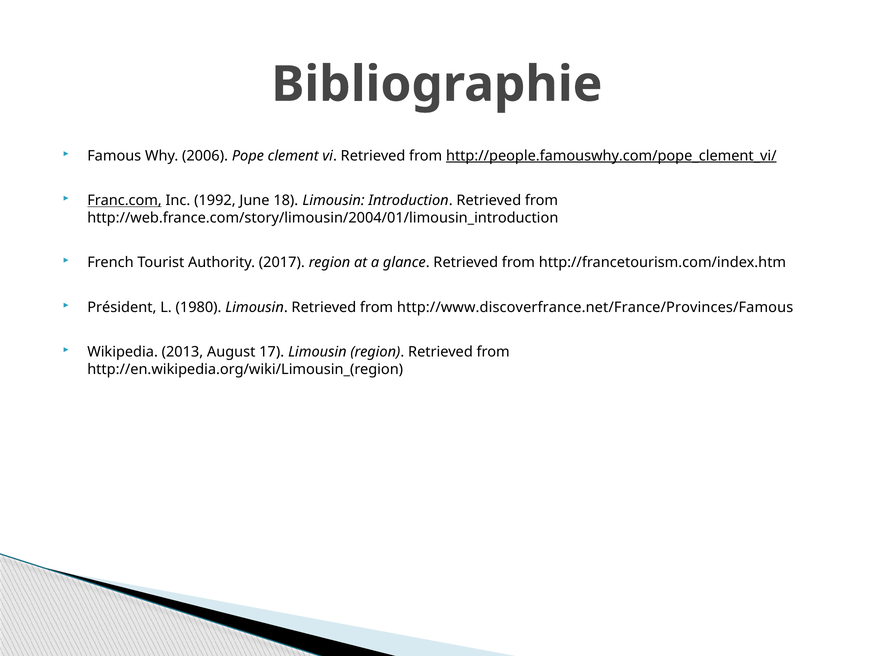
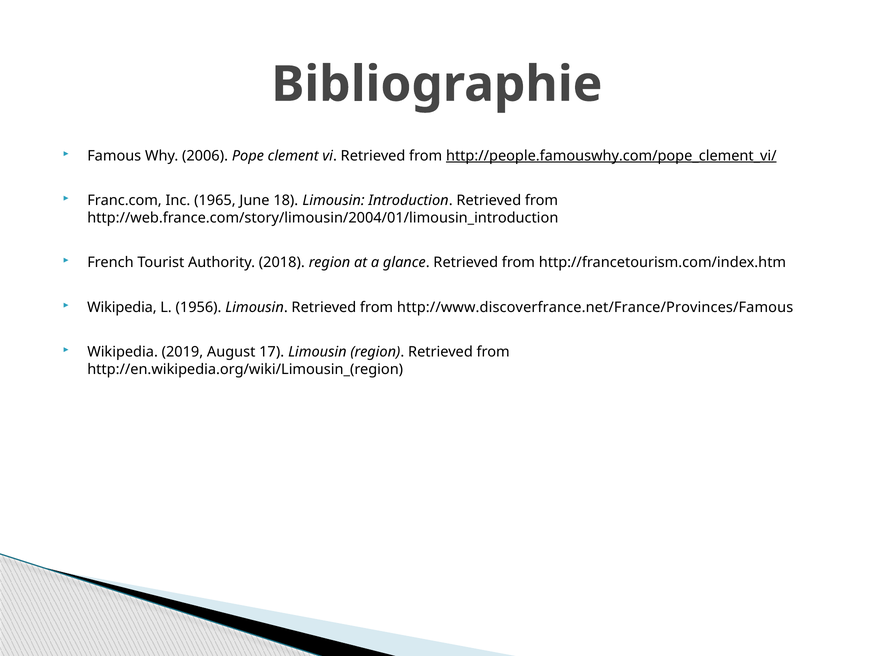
Franc.com underline: present -> none (125, 200)
1992: 1992 -> 1965 (215, 200)
2017: 2017 -> 2018 (282, 262)
Président: Président -> Wikipedia (122, 307)
1980: 1980 -> 1956 (199, 307)
2013: 2013 -> 2019 (182, 352)
